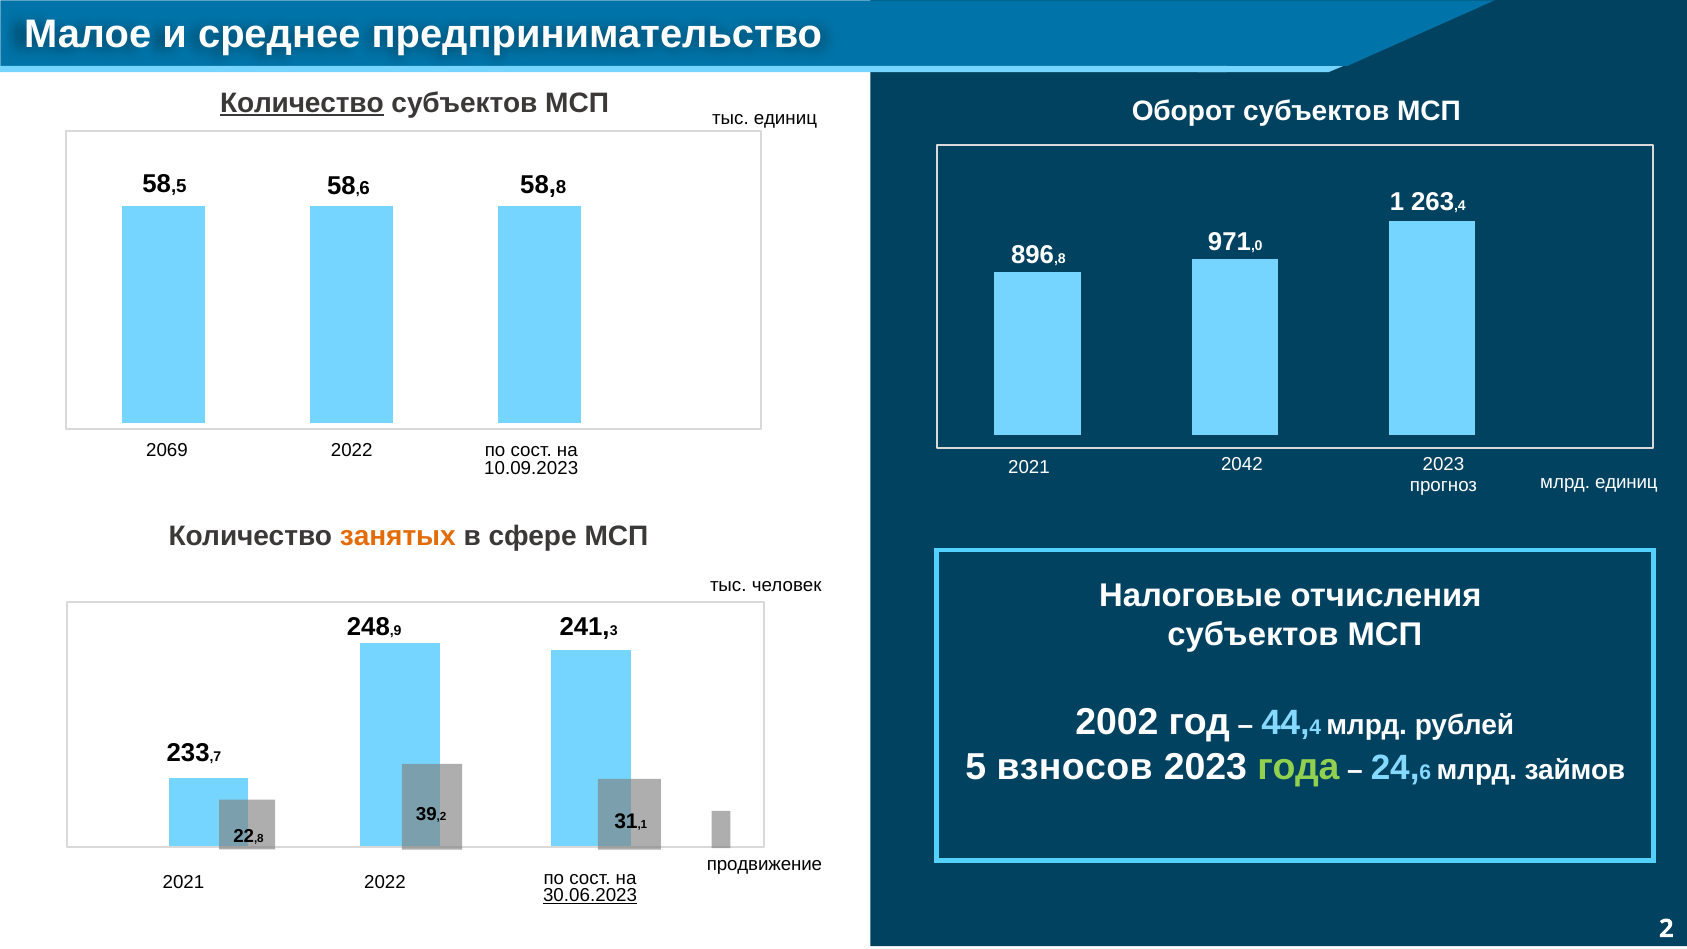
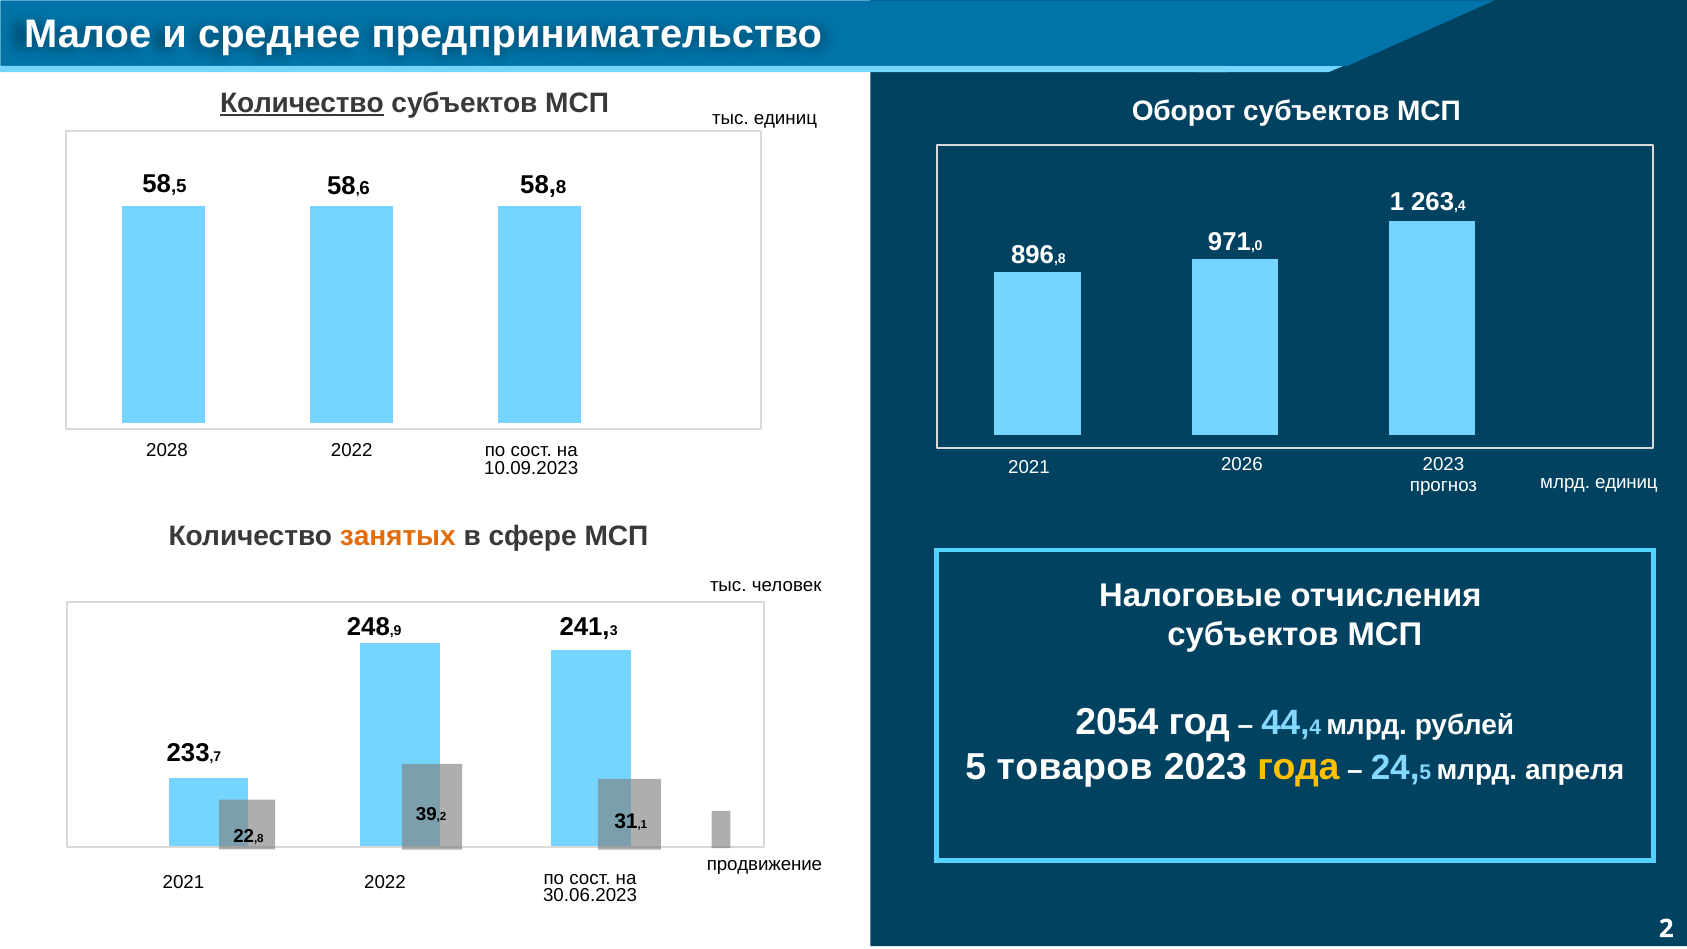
2069: 2069 -> 2028 (167, 451)
2042: 2042 -> 2026 (1242, 465)
2002: 2002 -> 2054 (1117, 723)
взносов: взносов -> товаров (1075, 768)
года colour: light green -> yellow (1298, 768)
6: 6 -> 5 (1425, 773)
займов: займов -> апреля (1575, 771)
30.06.2023 underline: present -> none (590, 896)
